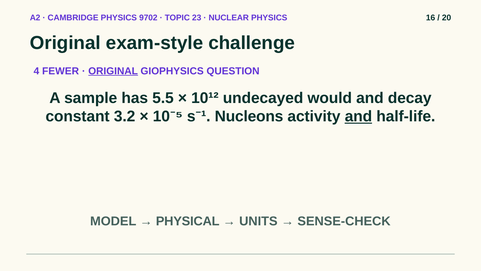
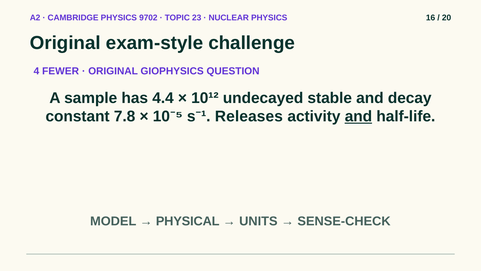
ORIGINAL underline: present -> none (113, 71)
5.5: 5.5 -> 4.4 (163, 98)
would: would -> stable (330, 98)
3.2: 3.2 -> 7.8 (125, 116)
Nucleons: Nucleons -> Releases (249, 116)
